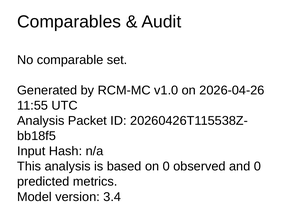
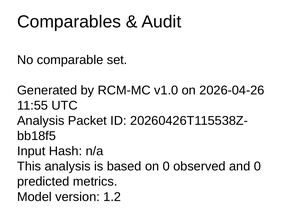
3.4: 3.4 -> 1.2 (112, 197)
